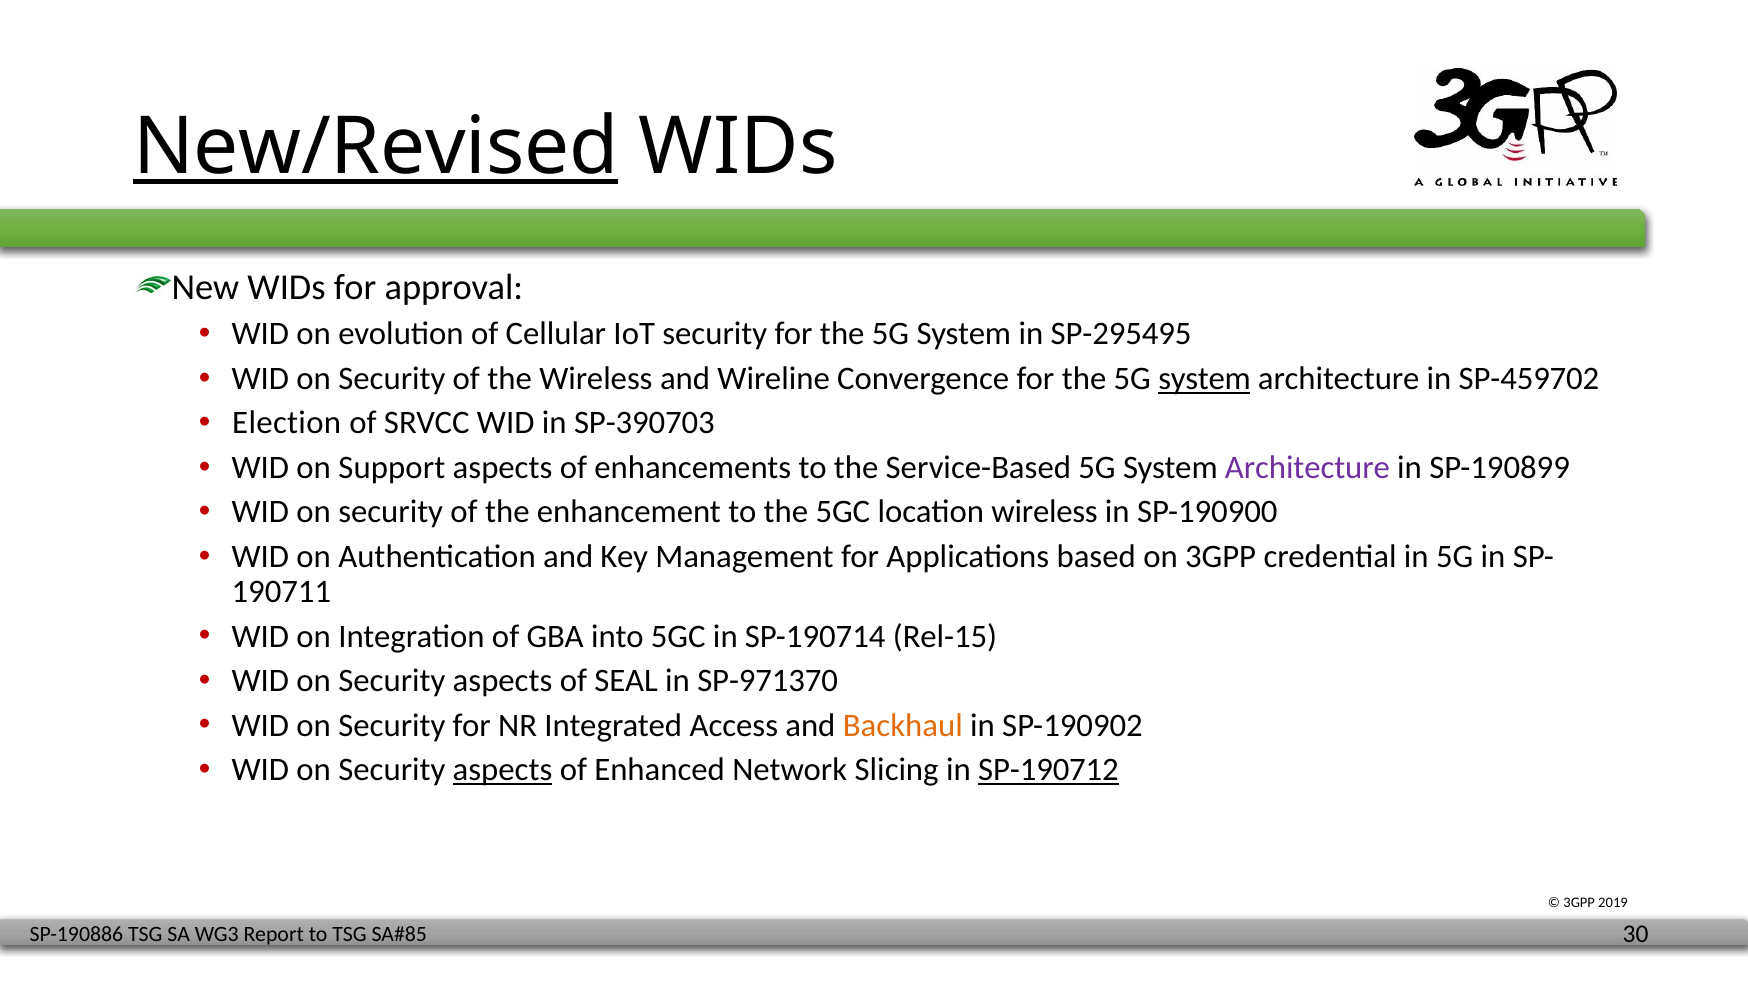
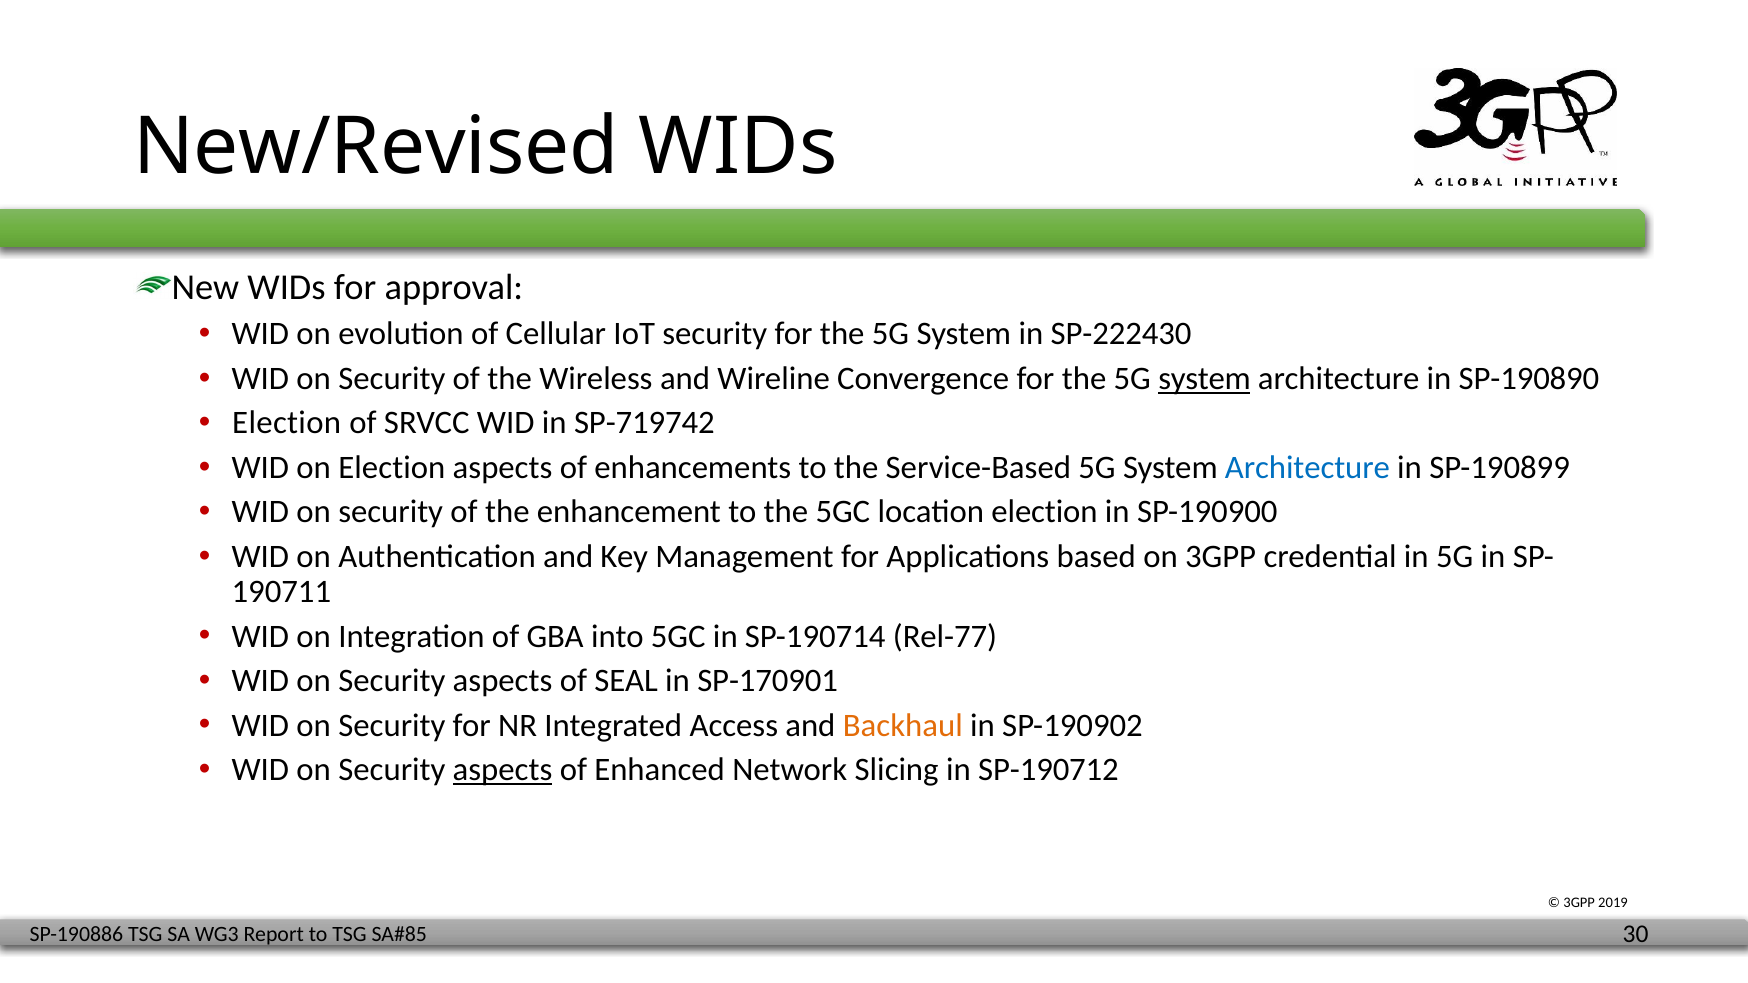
New/Revised underline: present -> none (376, 147)
SP-295495: SP-295495 -> SP-222430 (1121, 334)
SP-459702: SP-459702 -> SP-190890 (1529, 379)
SP-390703: SP-390703 -> SP-719742 (644, 423)
on Support: Support -> Election (392, 468)
Architecture colour: purple -> blue (1307, 468)
location wireless: wireless -> election (1045, 512)
Rel-15: Rel-15 -> Rel-77 (945, 637)
SP-971370: SP-971370 -> SP-170901 (768, 681)
SP-190712 underline: present -> none (1048, 770)
